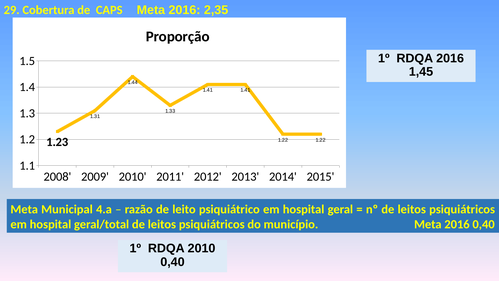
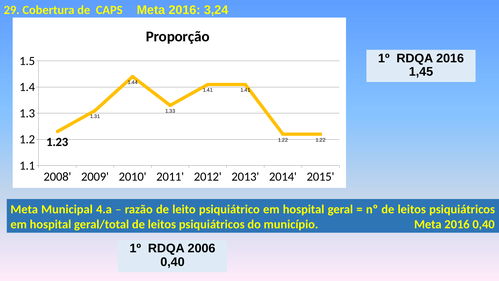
2,35: 2,35 -> 3,24 (216, 10)
RDQA 2010: 2010 -> 2006 (202, 248)
